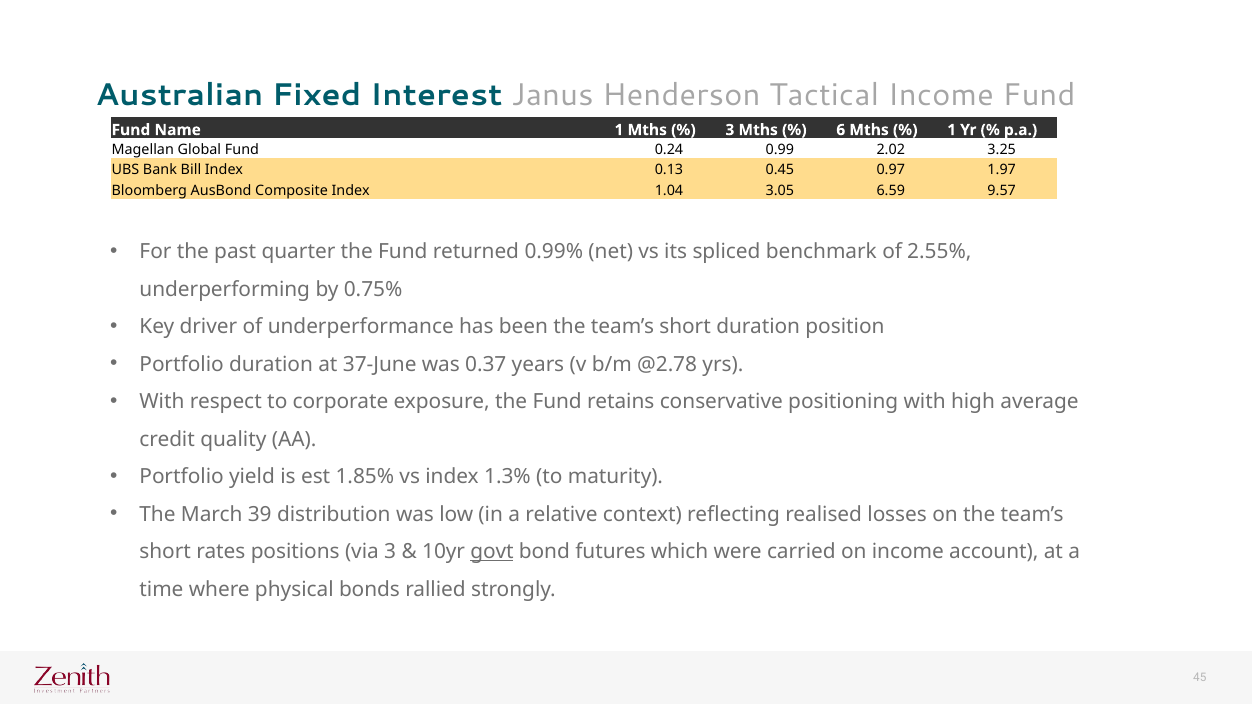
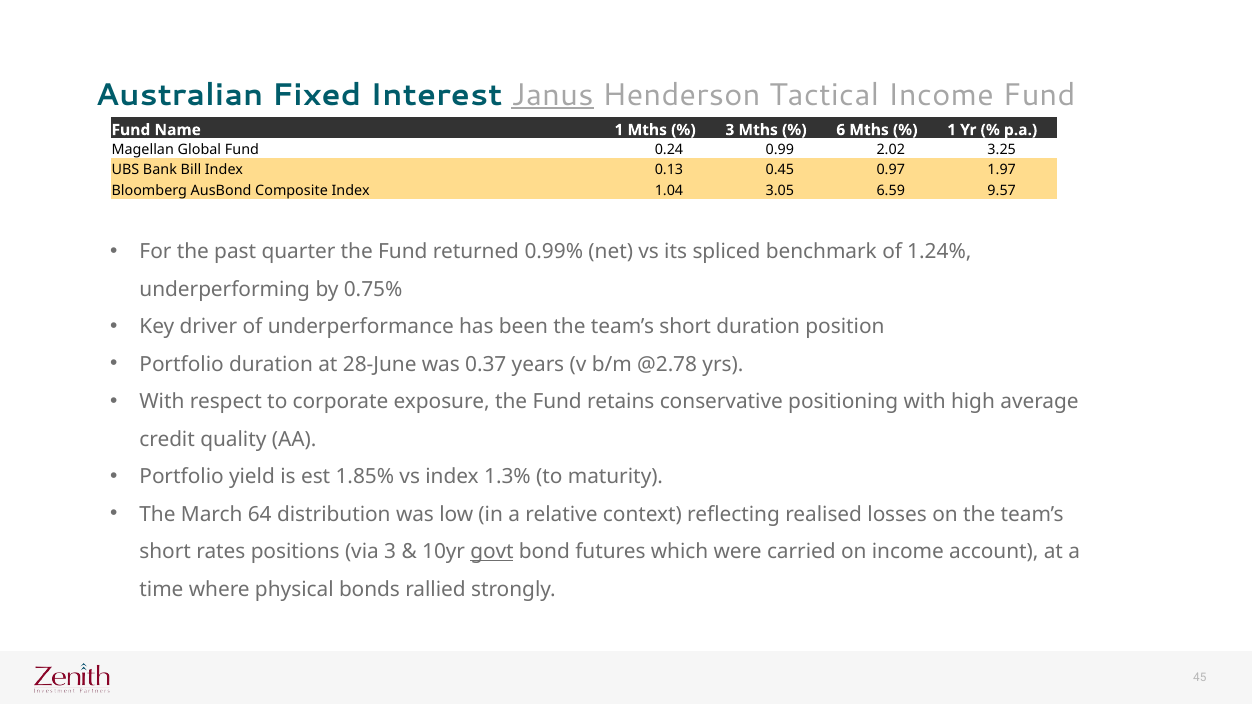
Janus underline: none -> present (552, 95)
2.55%: 2.55% -> 1.24% (939, 252)
37-June: 37-June -> 28-June (380, 364)
39: 39 -> 64 (260, 514)
